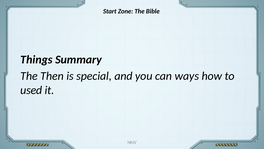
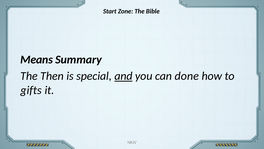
Things: Things -> Means (37, 59)
and underline: none -> present (123, 76)
ways: ways -> done (187, 76)
used: used -> gifts (31, 90)
